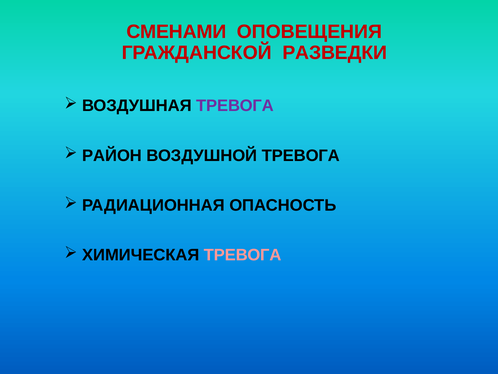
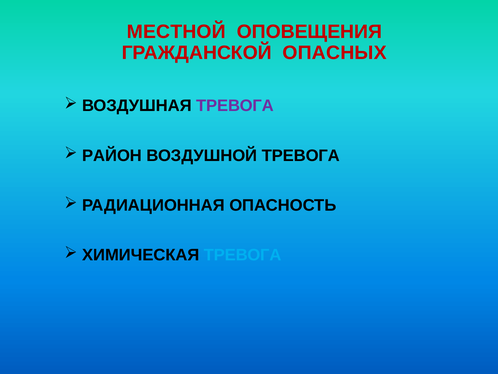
СМЕНАМИ: СМЕНАМИ -> МЕСТНОЙ (176, 32)
РАЗВЕДКИ: РАЗВЕДКИ -> ОПАСНЫХ (335, 53)
ТРЕВОГА colour: pink -> light blue (243, 255)
